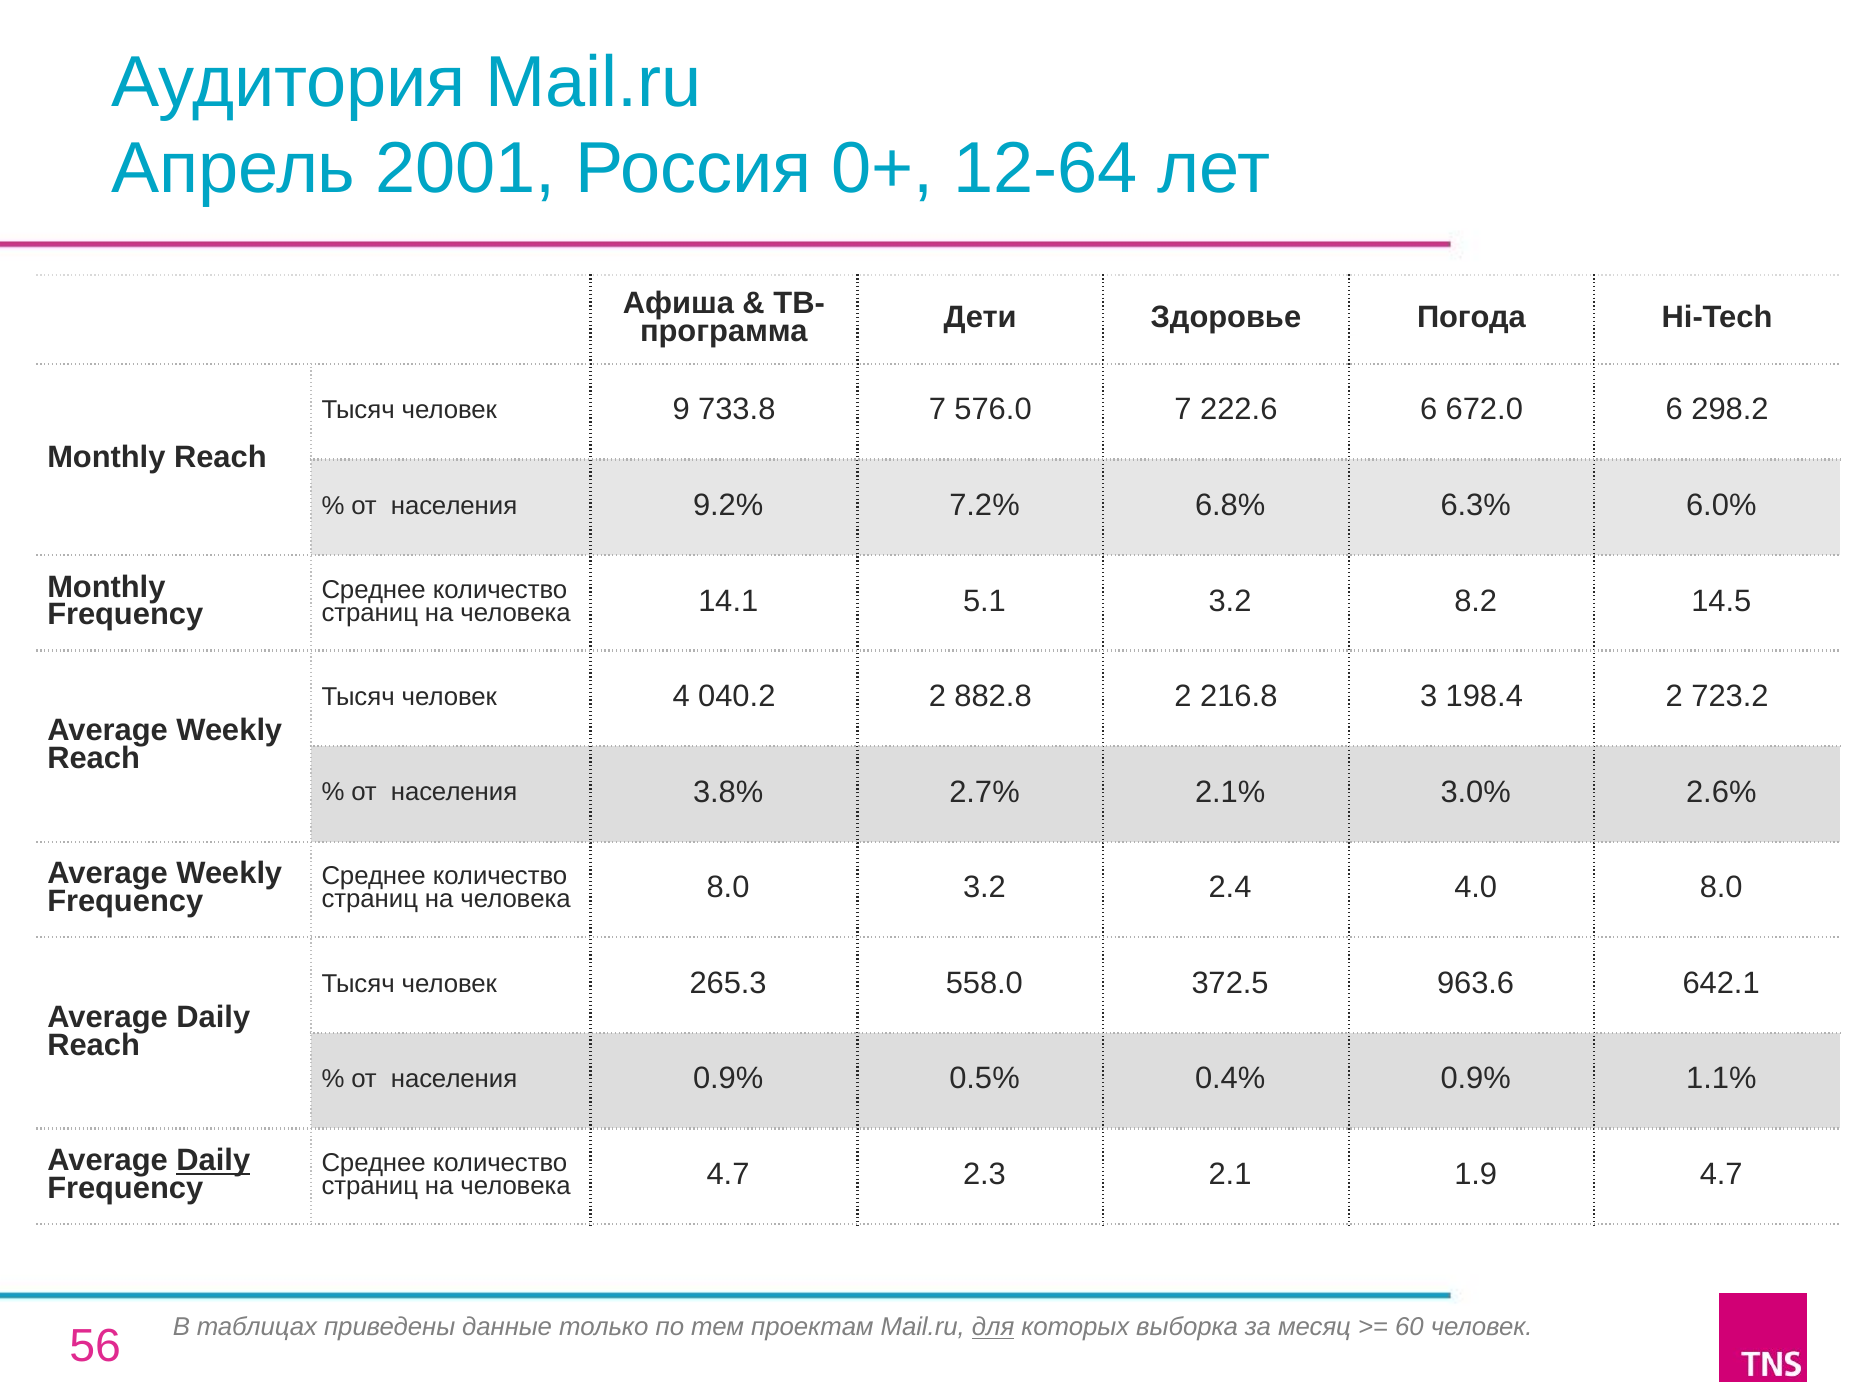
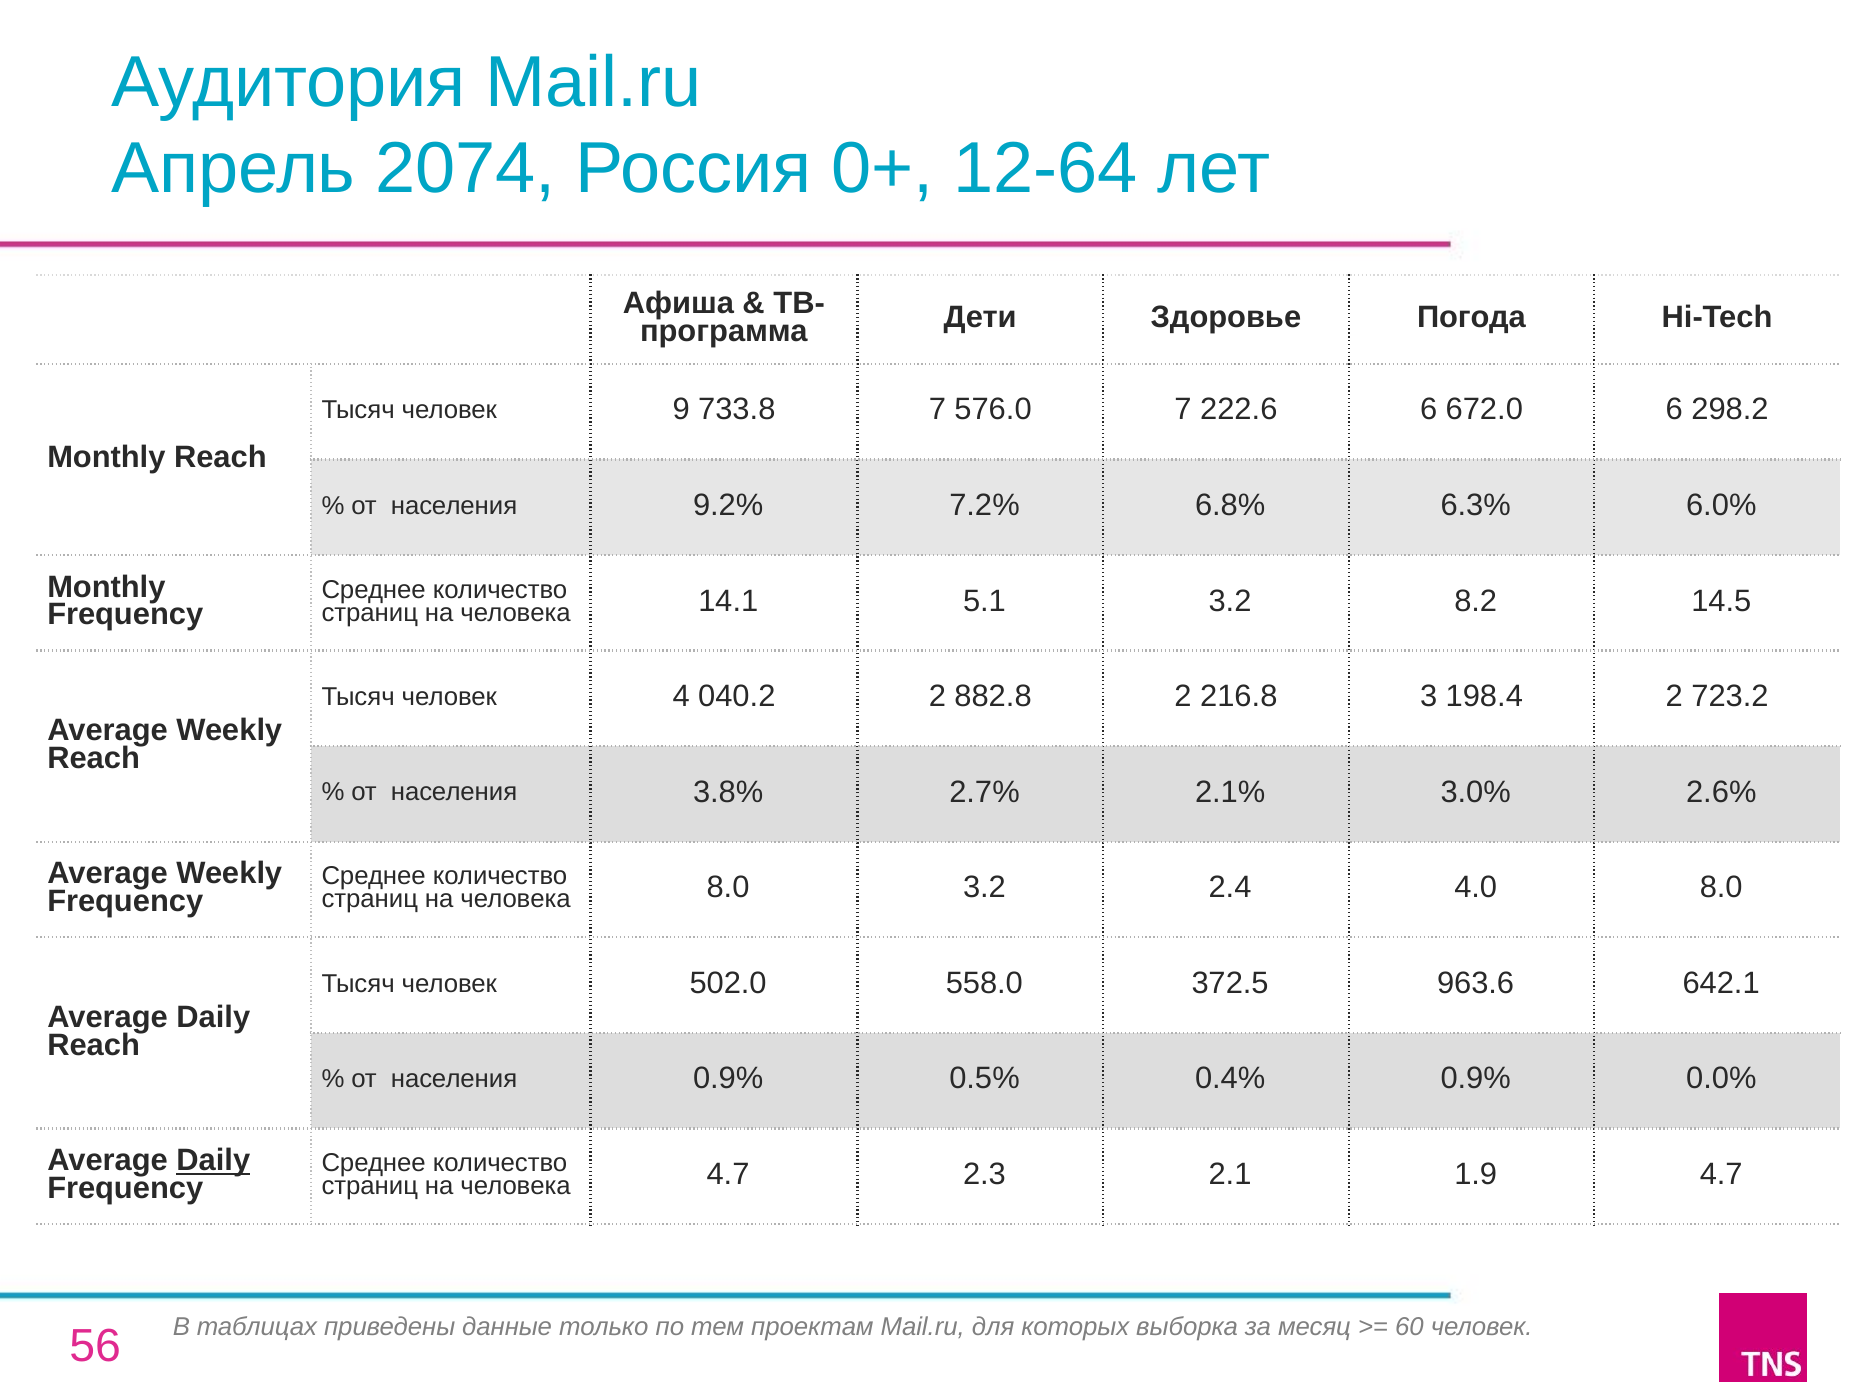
2001: 2001 -> 2074 (466, 169)
265.3: 265.3 -> 502.0 (728, 983)
1.1%: 1.1% -> 0.0% (1721, 1079)
для underline: present -> none (993, 1328)
